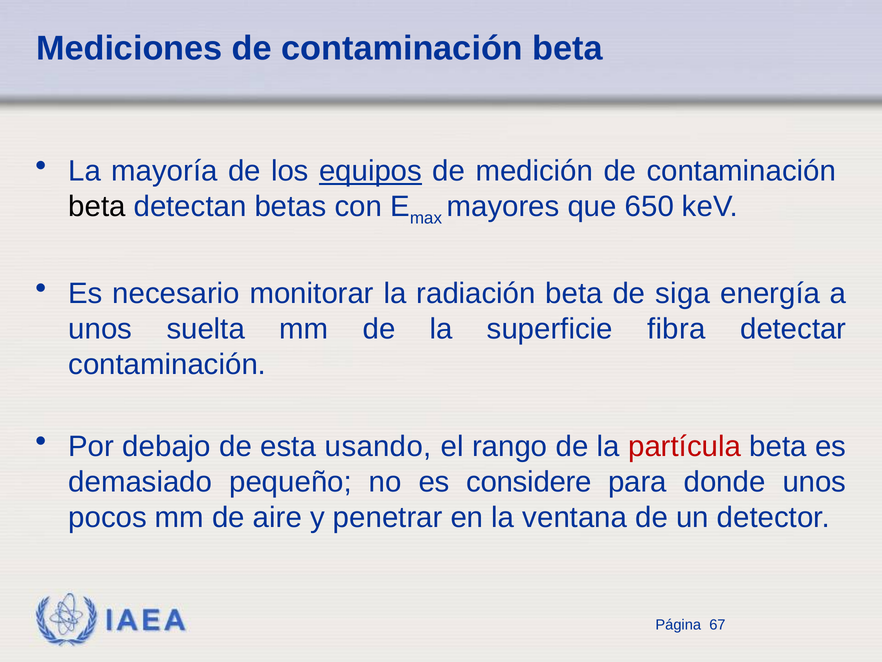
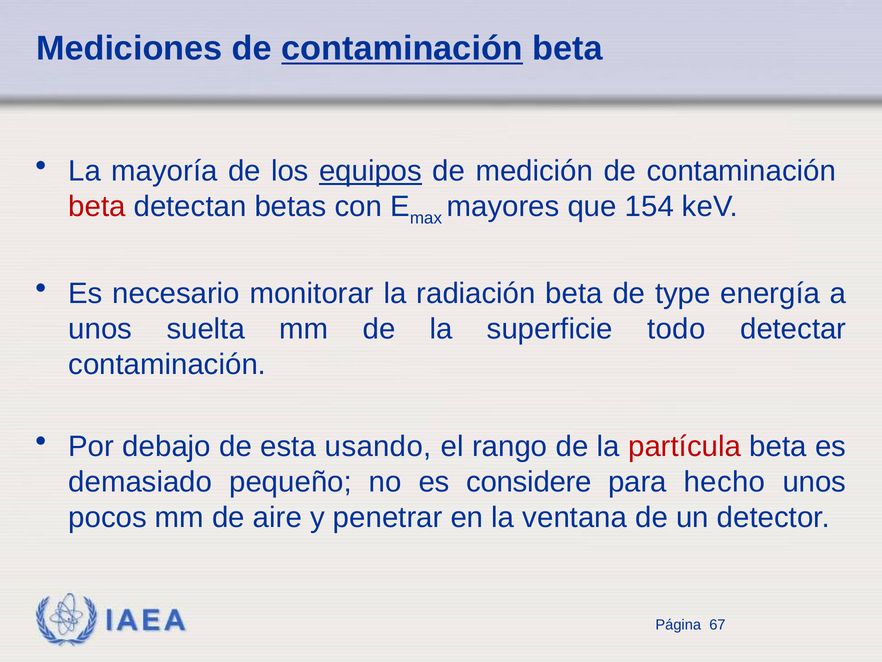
contaminación underline: none -> present (402, 49)
beta colour: black -> red (97, 206)
650: 650 -> 154 (649, 206)
siga: siga -> type (683, 294)
fibra: fibra -> todo (676, 329)
donde: donde -> hecho (724, 482)
